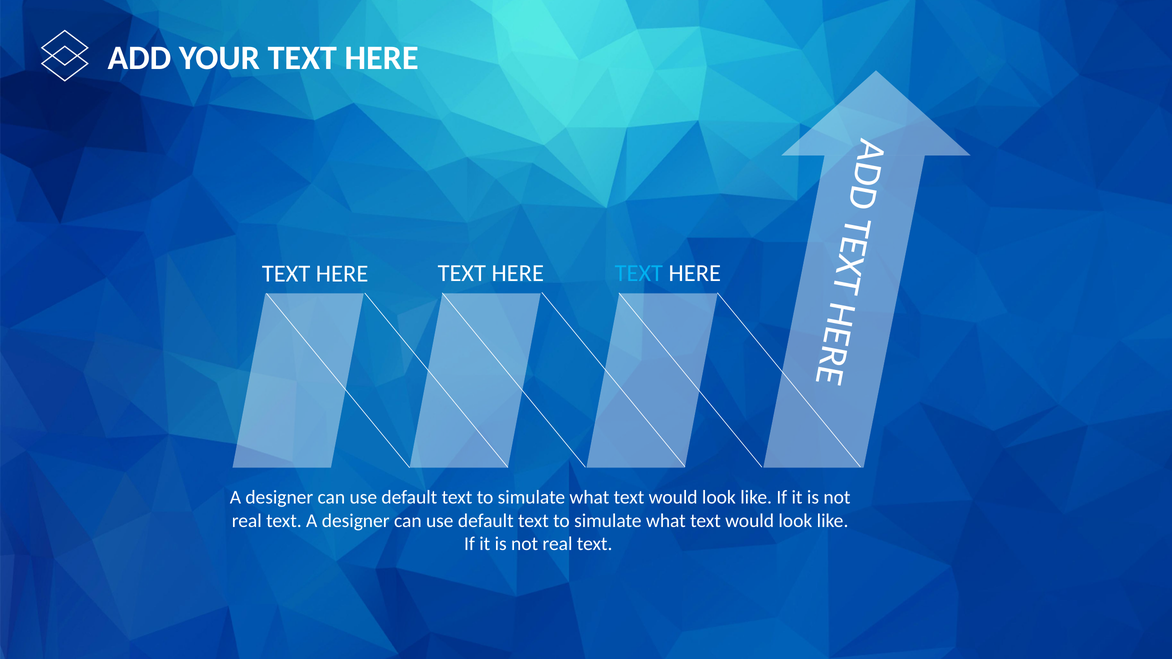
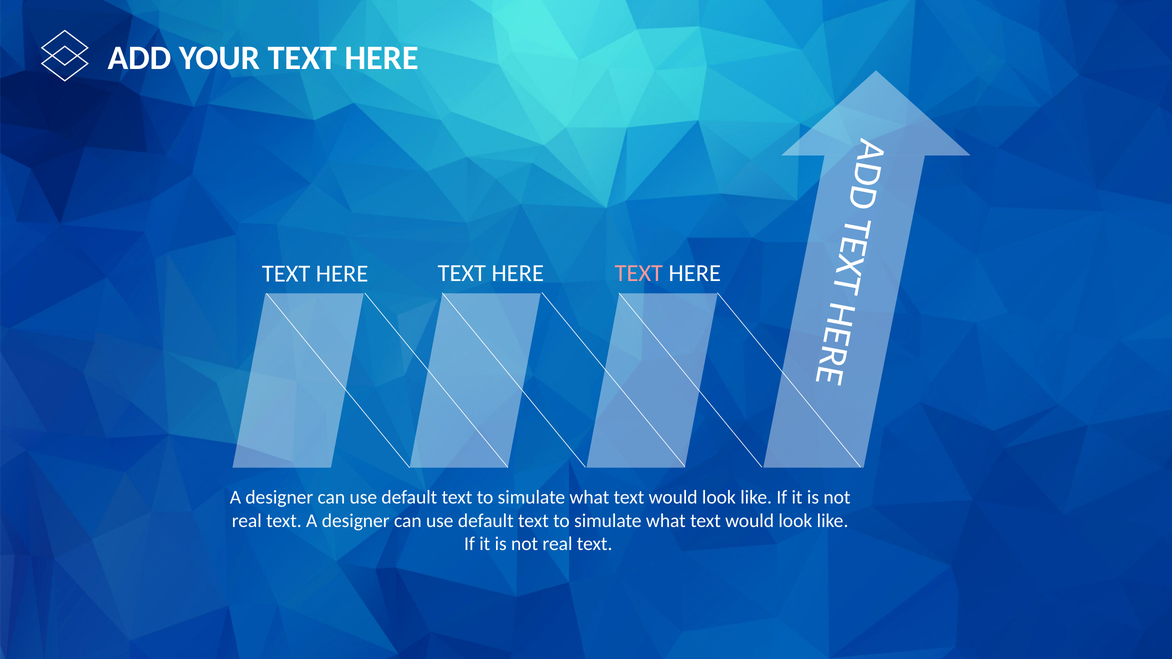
TEXT colour: light blue -> pink (639, 273)
